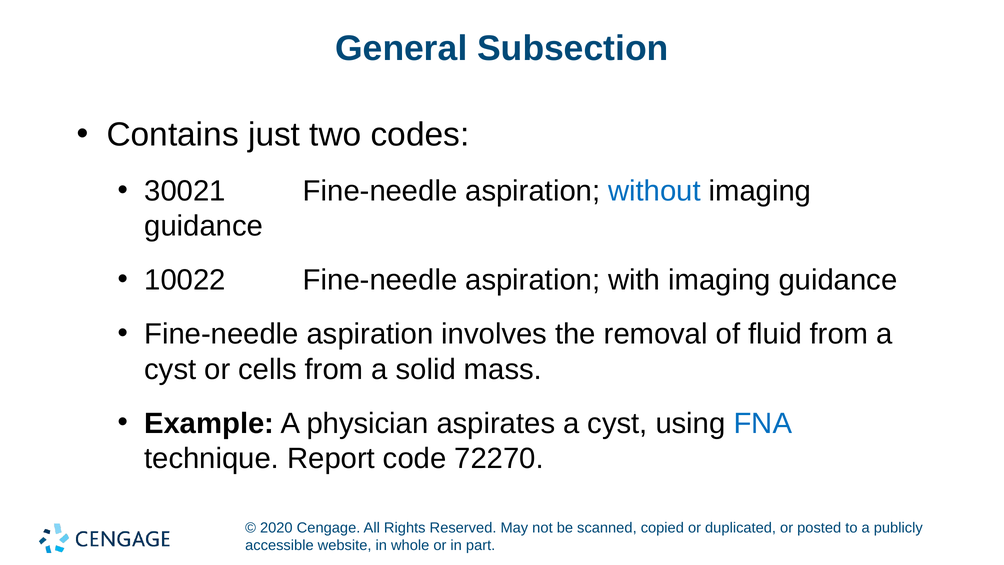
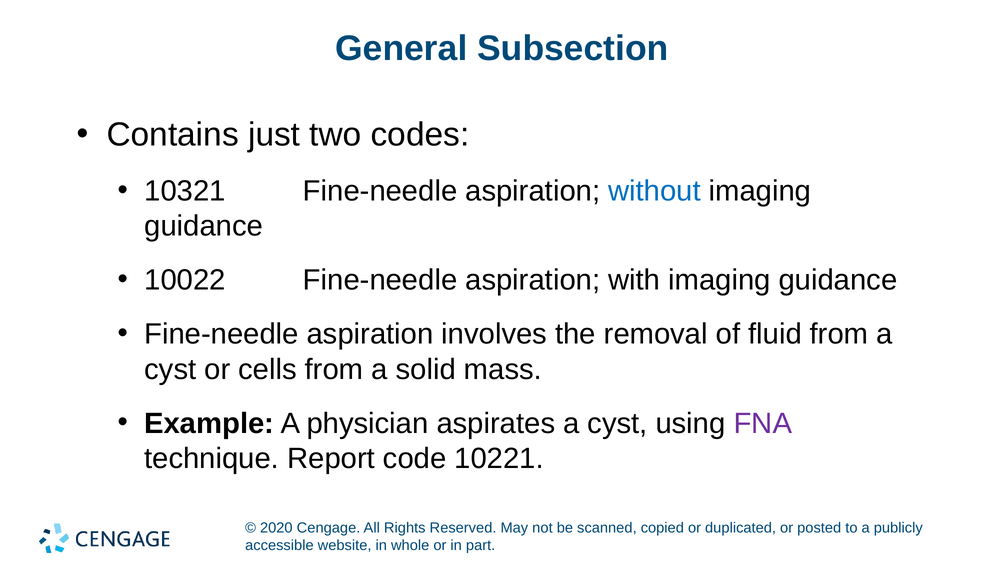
30021: 30021 -> 10321 (185, 191)
FNA colour: blue -> purple (763, 423)
72270: 72270 -> 10221 (499, 458)
